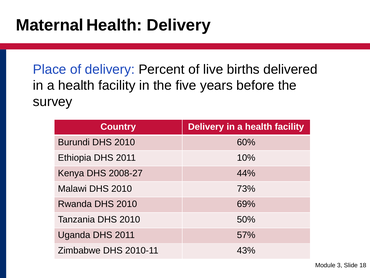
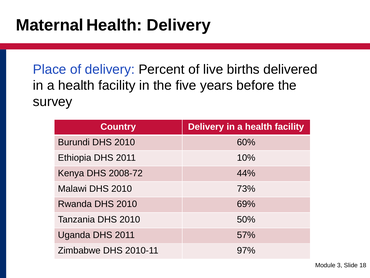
2008-27: 2008-27 -> 2008-72 (126, 173)
43%: 43% -> 97% (246, 250)
